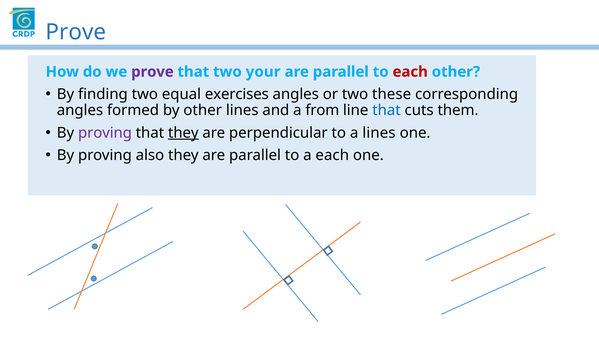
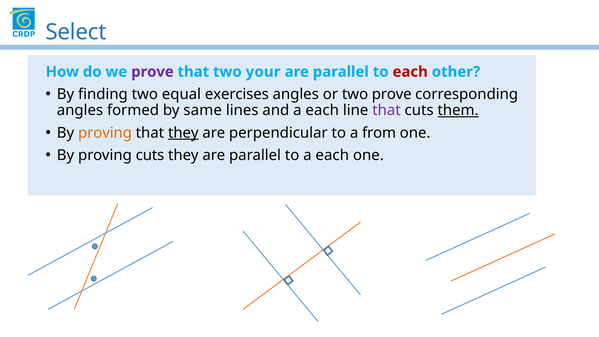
Prove: Prove -> Select (76, 32)
two these: these -> prove (392, 94)
by other: other -> same (203, 110)
and a from: from -> each (322, 110)
that colour: blue -> purple (386, 110)
them underline: none -> present (458, 110)
proving colour: purple -> orange (105, 133)
a lines: lines -> from (379, 133)
proving also: also -> cuts (150, 155)
